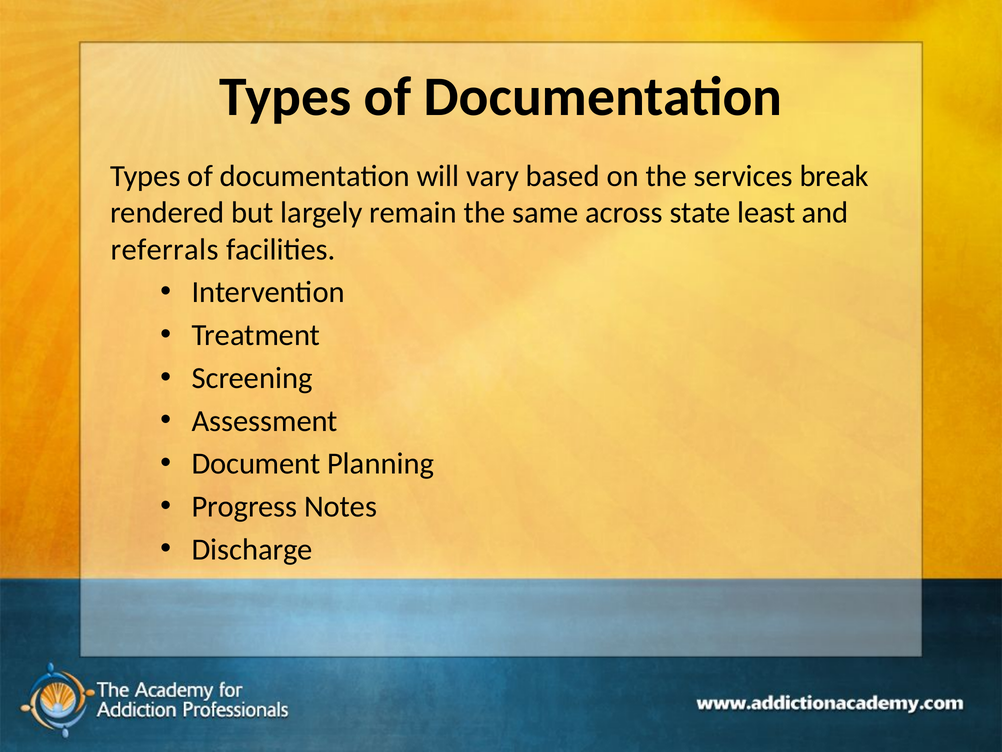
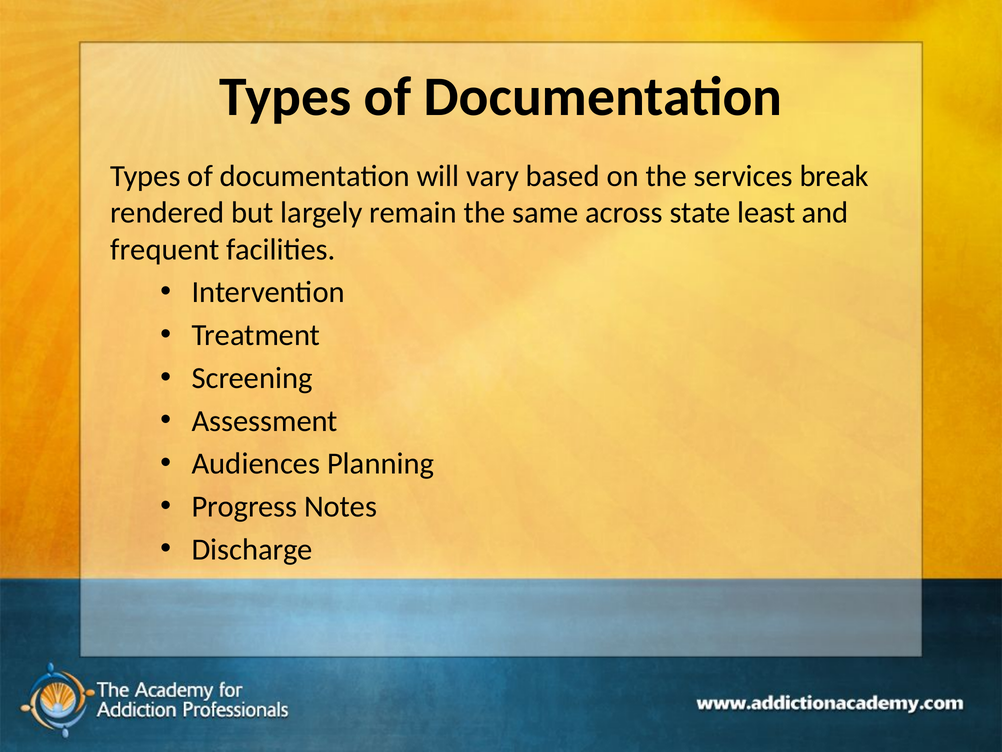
referrals: referrals -> frequent (165, 249)
Document: Document -> Audiences (256, 463)
